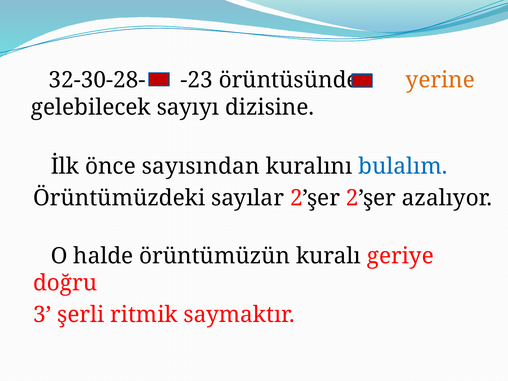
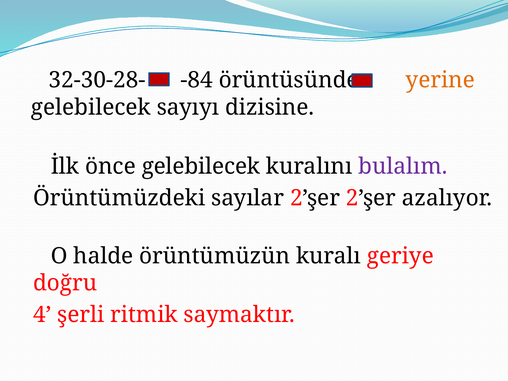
-23: -23 -> -84 (197, 80)
önce sayısından: sayısından -> gelebilecek (201, 167)
bulalım colour: blue -> purple (403, 167)
3: 3 -> 4 (42, 315)
